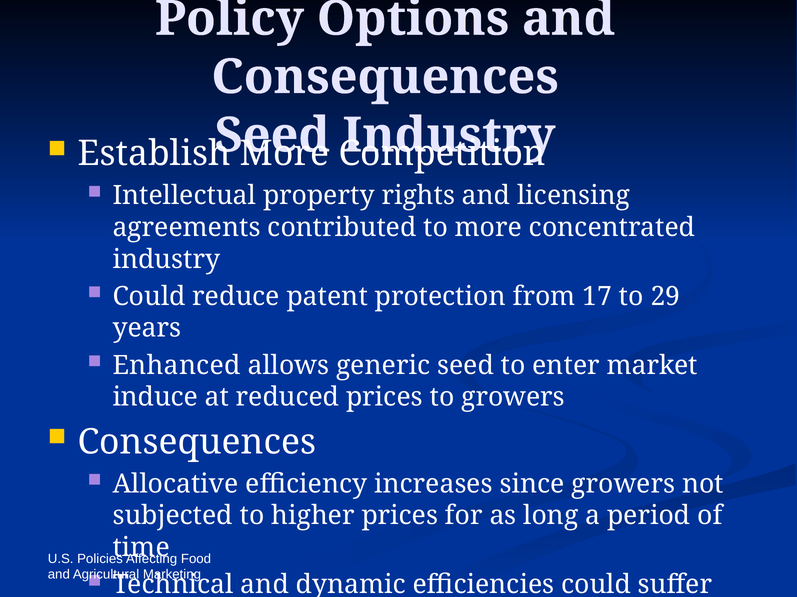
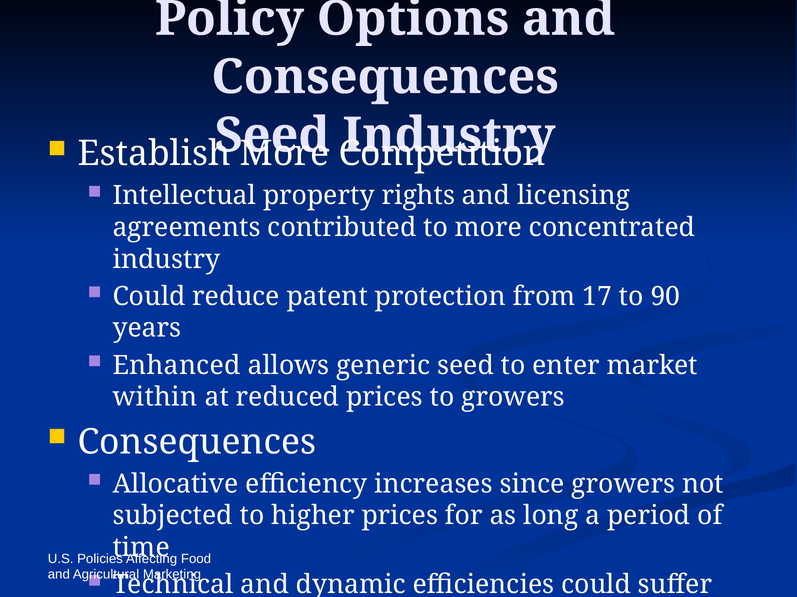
29: 29 -> 90 (665, 297)
induce: induce -> within (155, 398)
